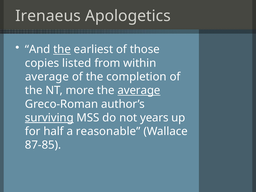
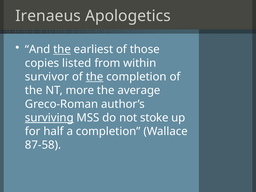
average: average -> survivor (47, 77)
the underline: none -> present (95, 77)
average underline: present -> none (139, 90)
years: years -> stoke (154, 118)
a reasonable: reasonable -> completion (108, 131)
87-85: 87-85 -> 87-58 (43, 145)
